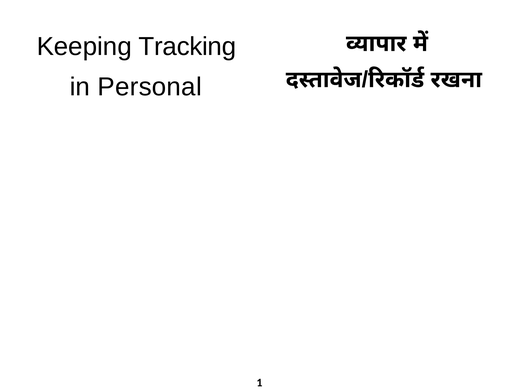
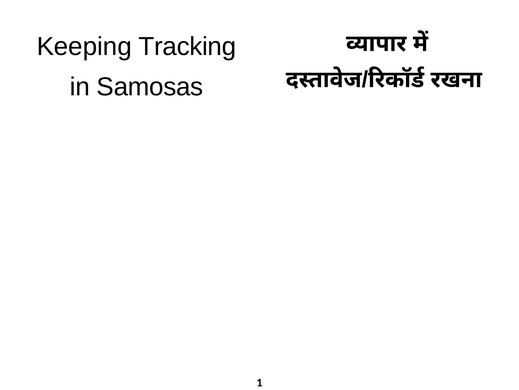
Personal: Personal -> Samosas (150, 87)
